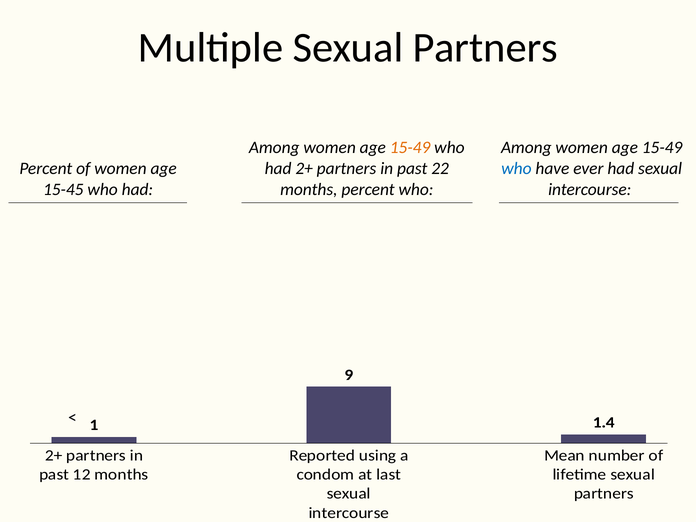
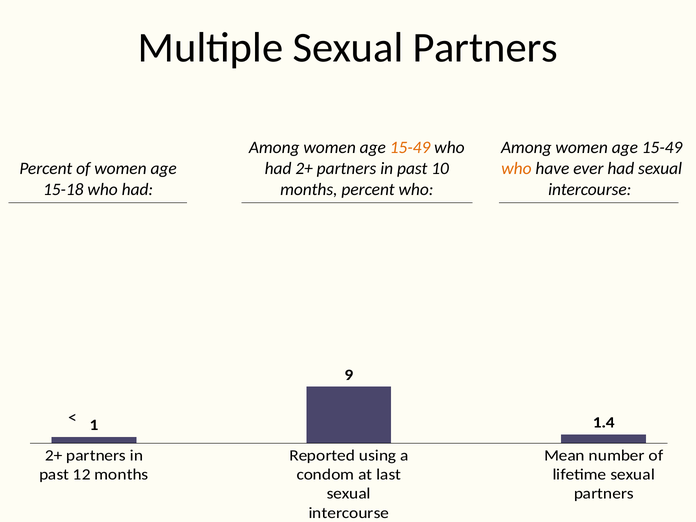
22: 22 -> 10 (440, 168)
who colour: blue -> orange (516, 168)
15-45: 15-45 -> 15-18 (63, 190)
